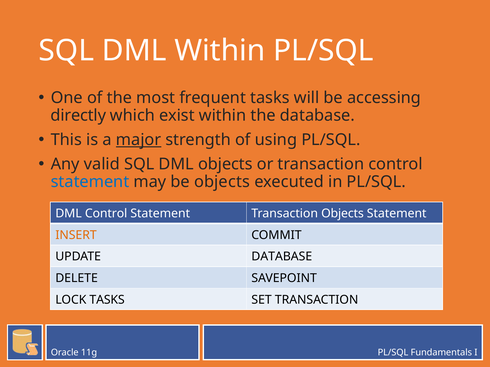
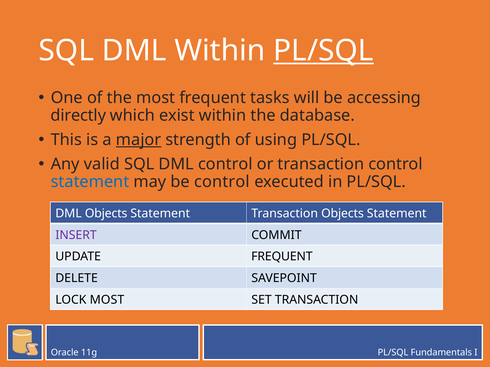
PL/SQL underline: none -> present (323, 51)
DML objects: objects -> control (225, 164)
be objects: objects -> control (222, 182)
DML Control: Control -> Objects (106, 214)
INSERT colour: orange -> purple (76, 235)
UPDATE DATABASE: DATABASE -> FREQUENT (282, 257)
LOCK TASKS: TASKS -> MOST (107, 300)
